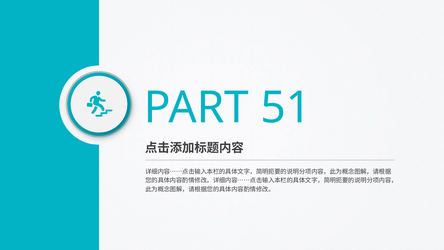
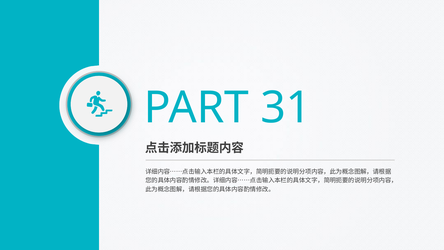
51: 51 -> 31 (286, 108)
